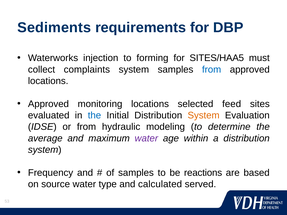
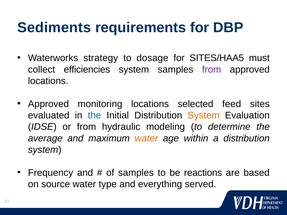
injection: injection -> strategy (101, 58)
forming: forming -> dosage (152, 58)
complaints: complaints -> efficiencies (87, 70)
from colour: blue -> purple (212, 70)
water colour: purple -> orange (146, 138)
calculated: calculated -> everything (160, 184)
